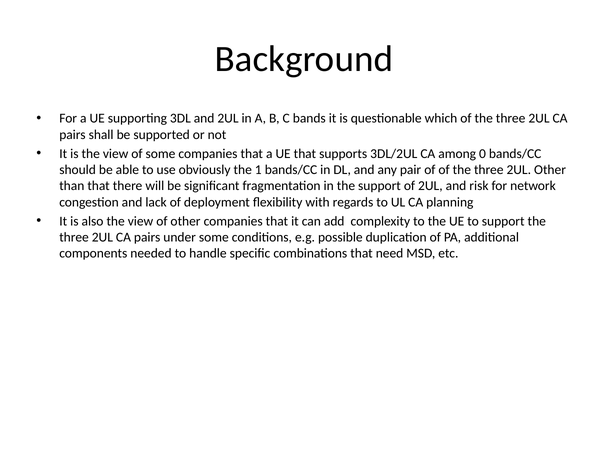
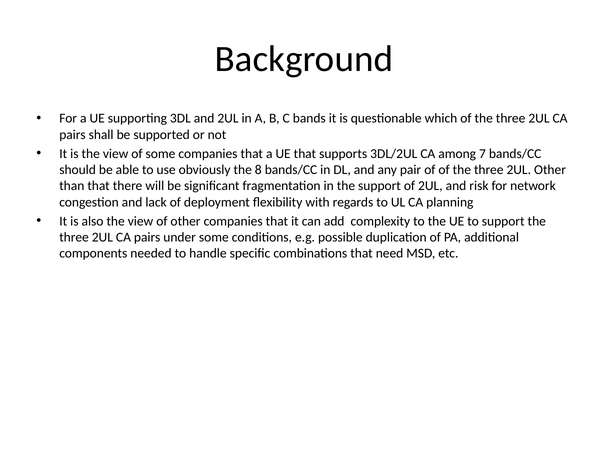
0: 0 -> 7 (482, 154)
1: 1 -> 8 (258, 170)
